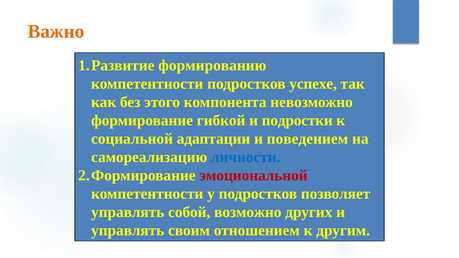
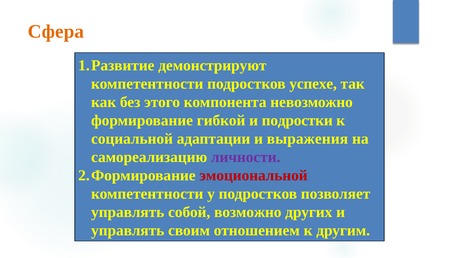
Важно: Важно -> Сфера (56, 32)
формированию: формированию -> демонстрируют (212, 65)
поведением: поведением -> выражения (307, 139)
личности colour: blue -> purple (246, 157)
